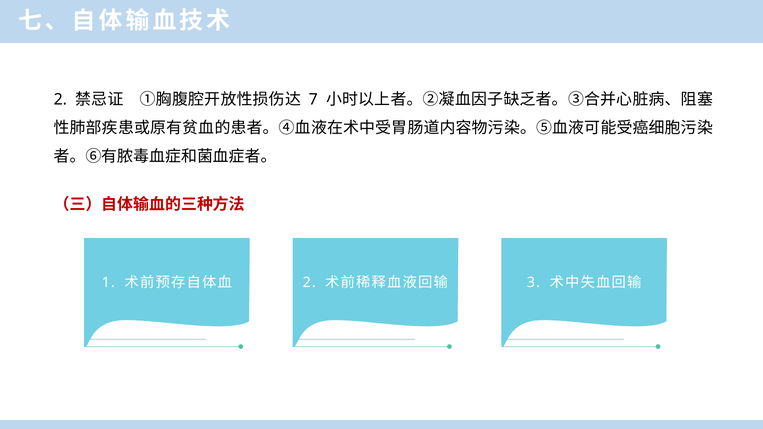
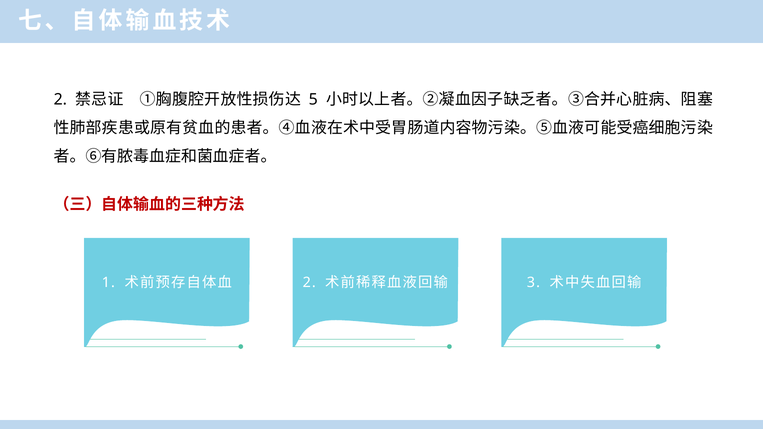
7: 7 -> 5 (313, 99)
